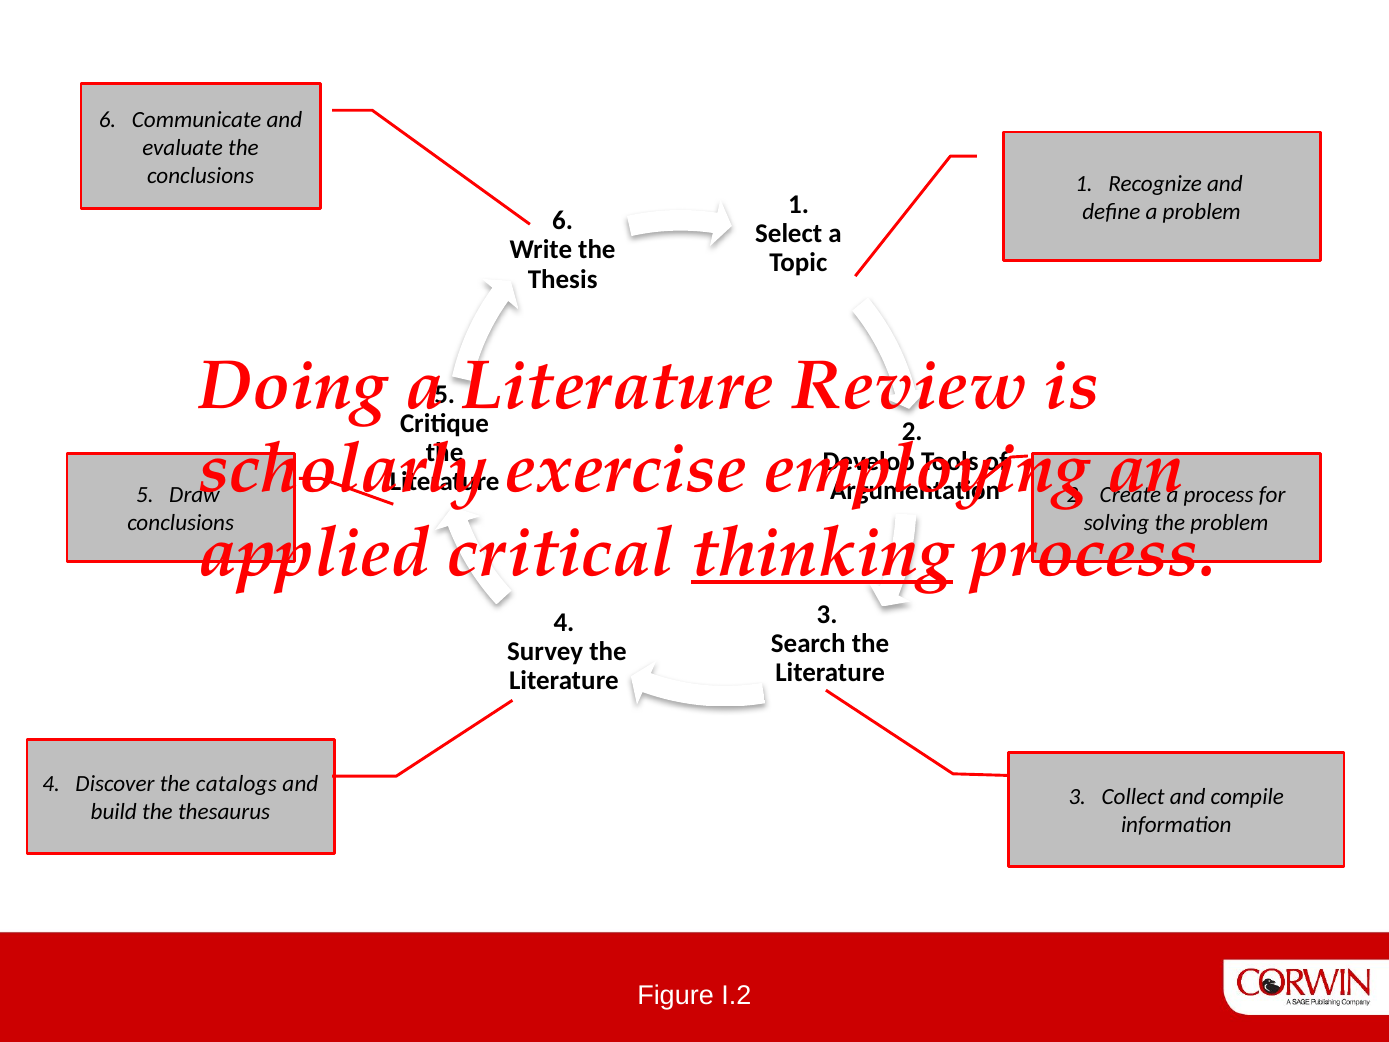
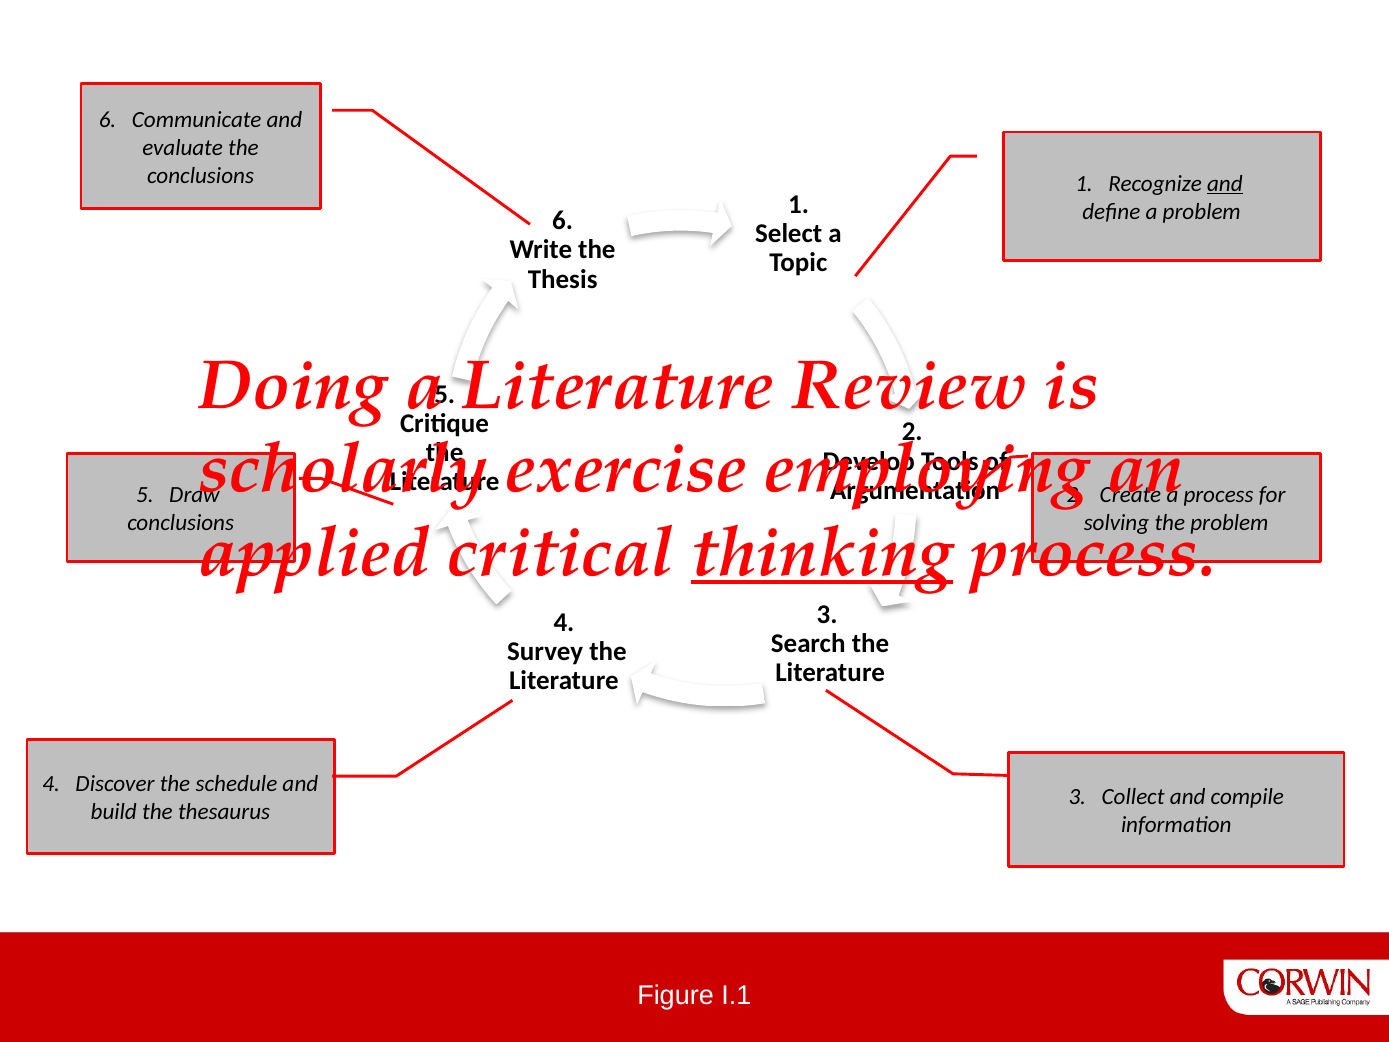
and underline: none -> present (1225, 184)
catalogs: catalogs -> schedule (236, 784)
I.2: I.2 -> I.1 (736, 995)
